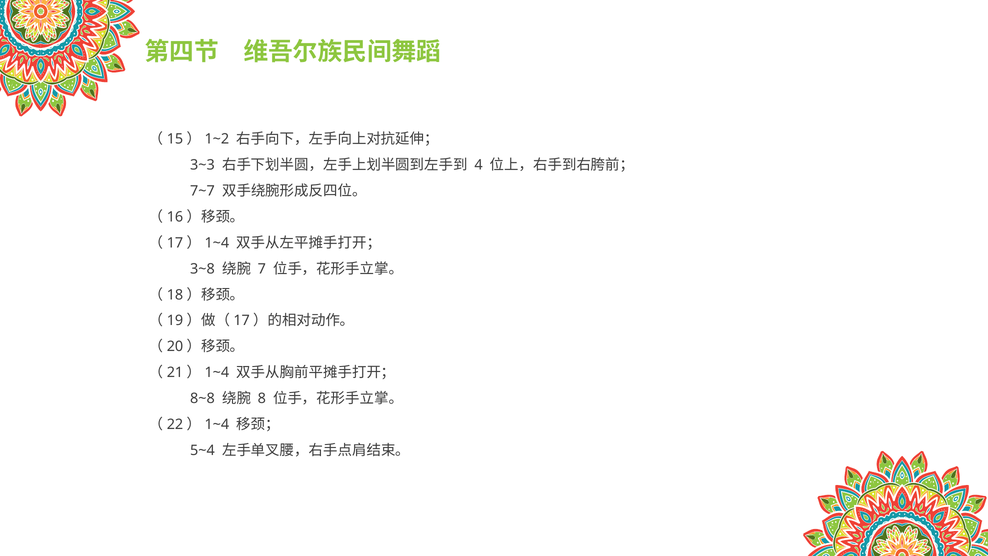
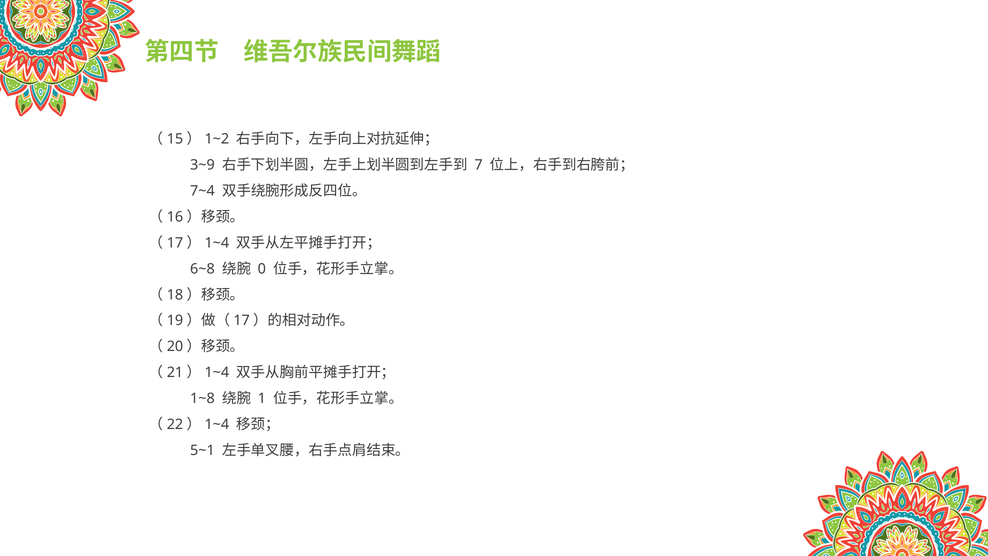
3~3: 3~3 -> 3~9 (202, 165)
4: 4 -> 7 (479, 165)
7~7: 7~7 -> 7~4 (202, 191)
3~8: 3~8 -> 6~8 (202, 269)
7: 7 -> 0 (262, 269)
8~8: 8~8 -> 1~8 (202, 398)
8: 8 -> 1 (262, 398)
5~4: 5~4 -> 5~1 (202, 450)
